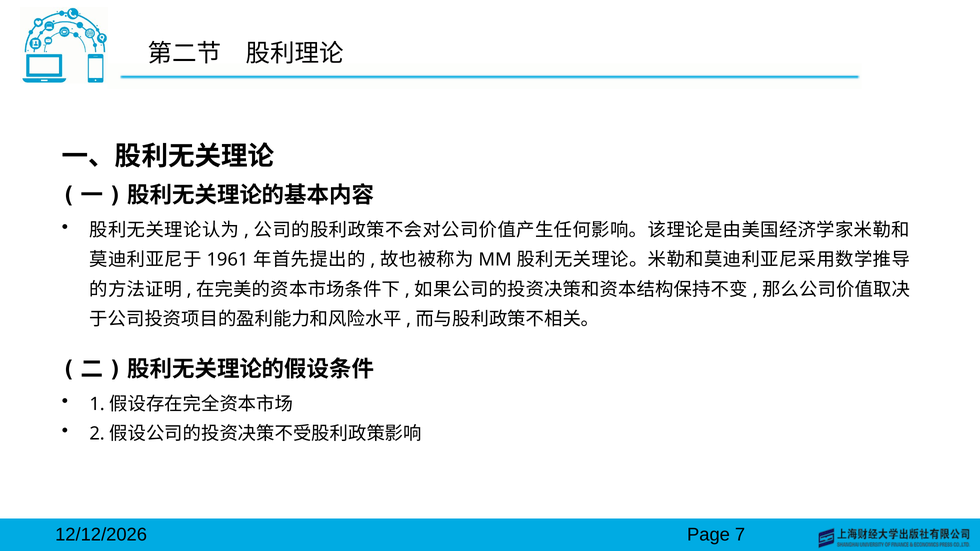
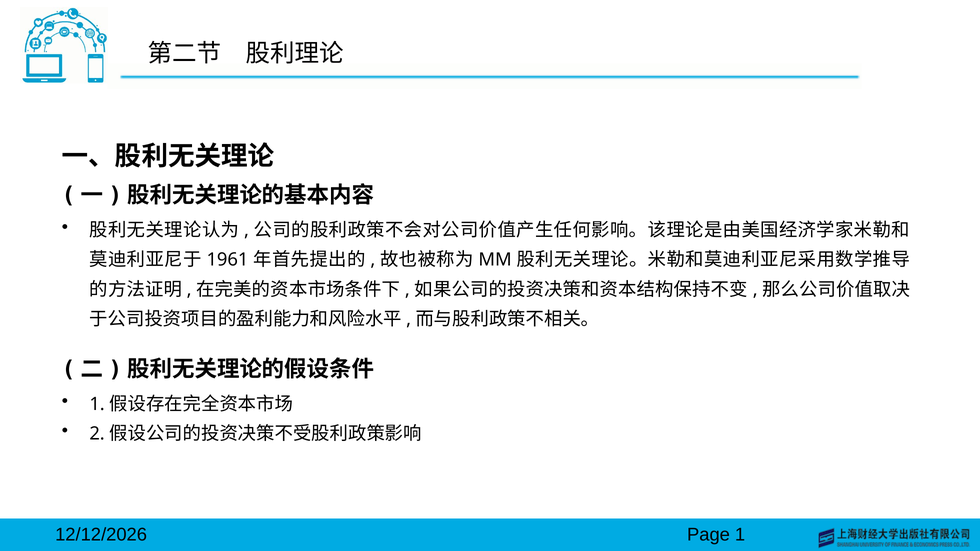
7: 7 -> 1 (740, 535)
